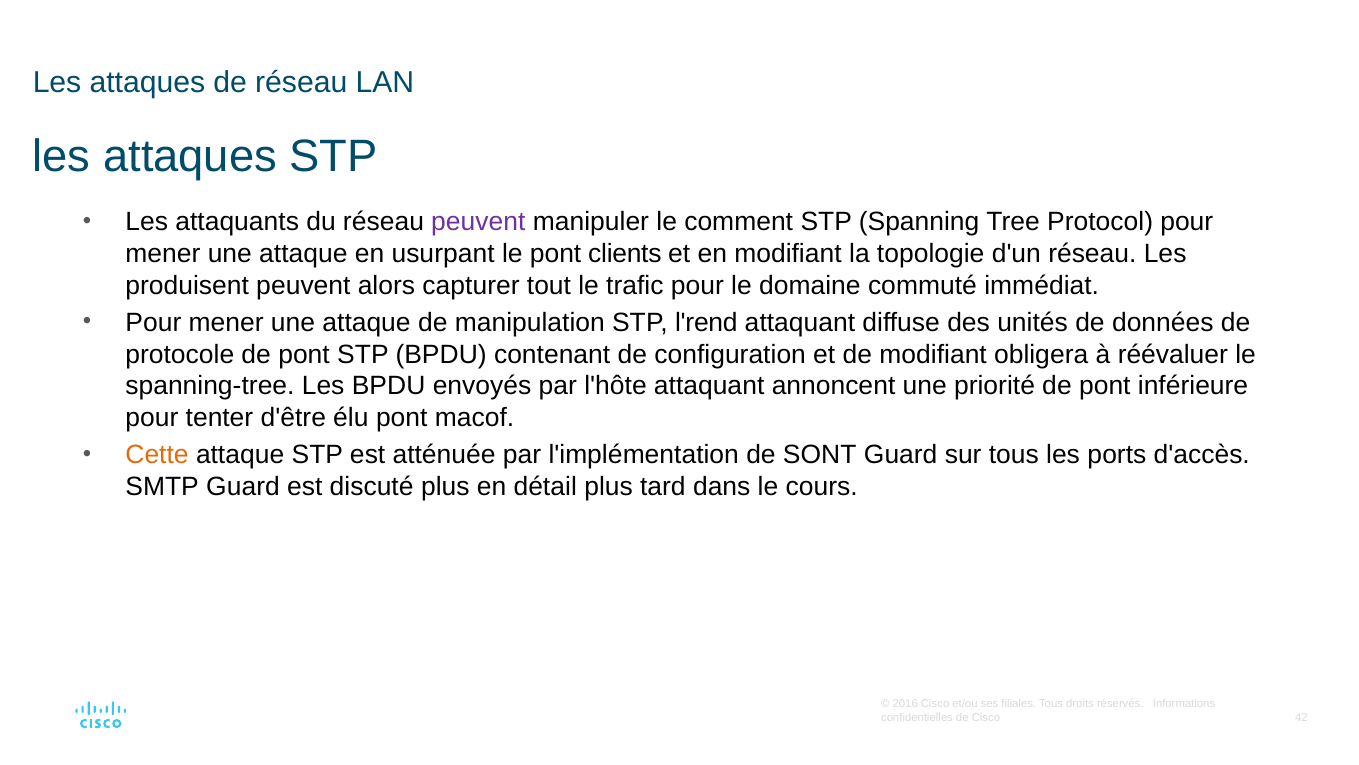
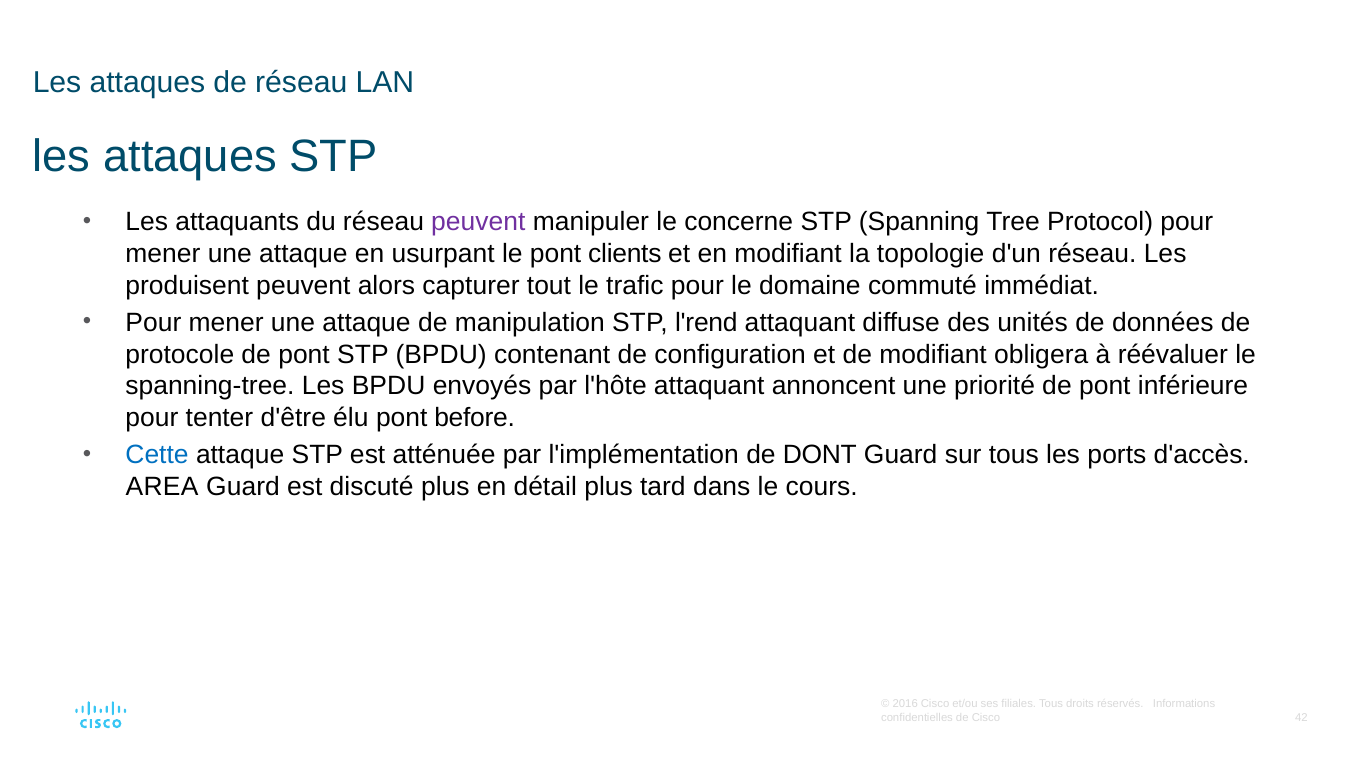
comment: comment -> concerne (739, 222)
macof: macof -> before (475, 417)
Cette colour: orange -> blue (157, 455)
SONT: SONT -> DONT (820, 455)
SMTP: SMTP -> AREA (162, 486)
